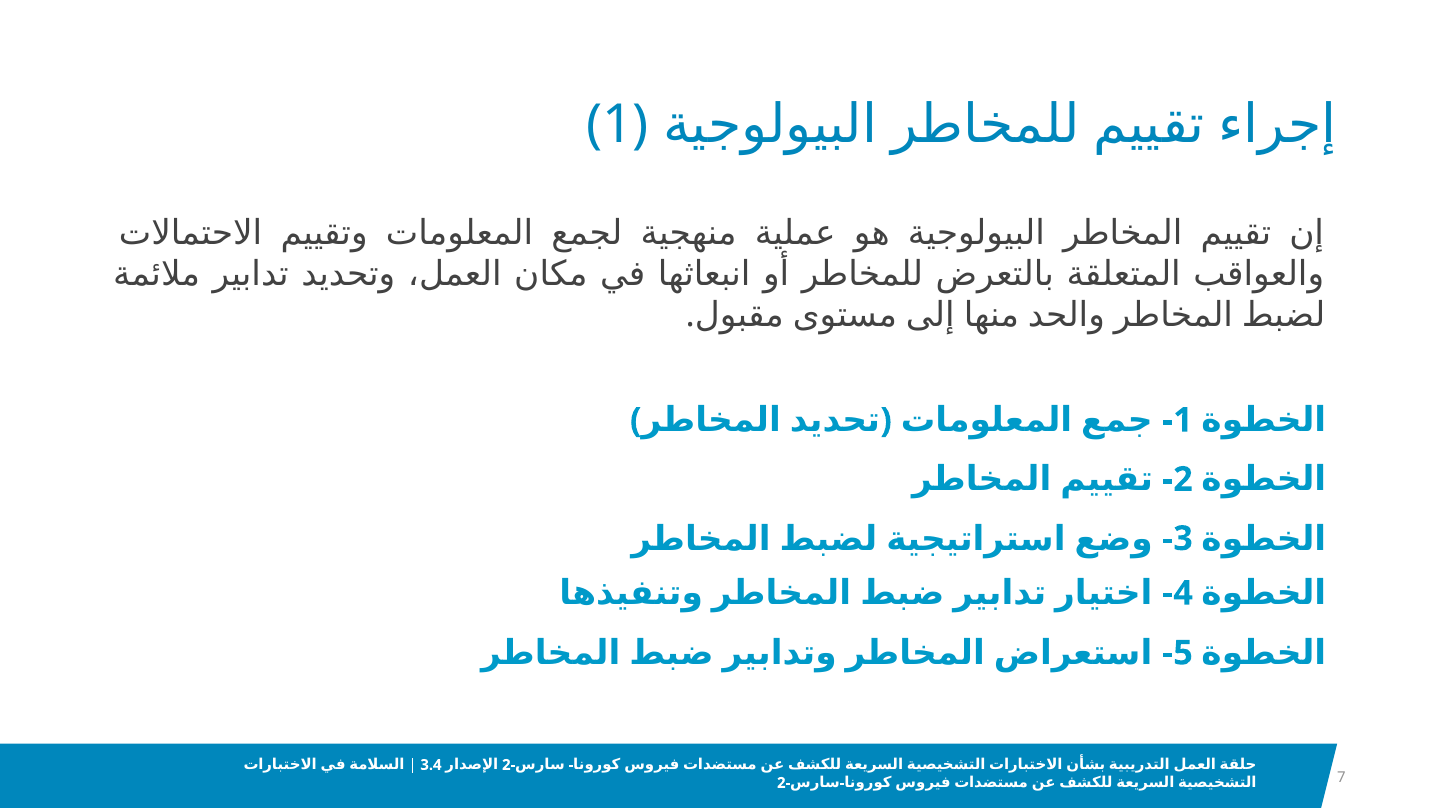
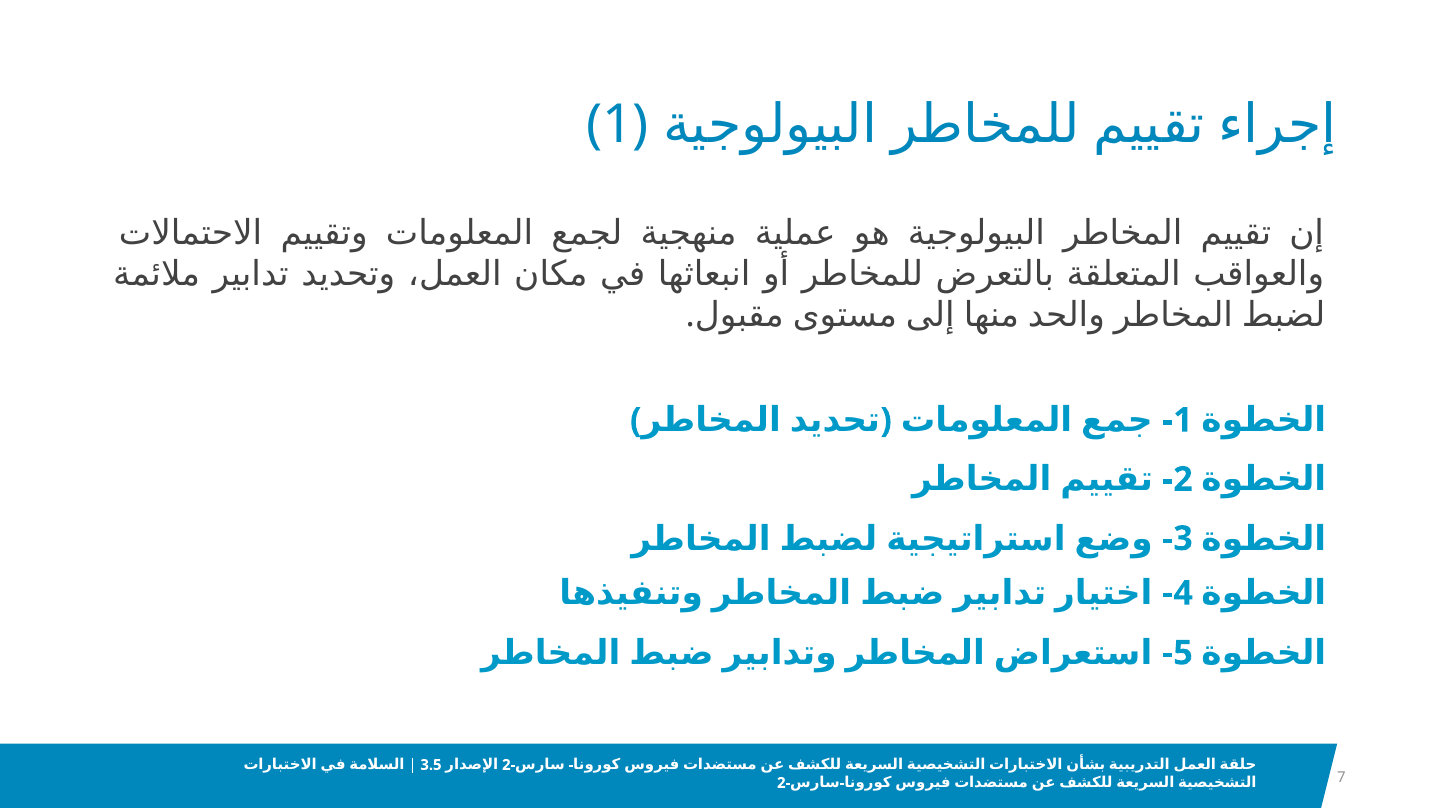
3.4: 3.4 -> 3.5 (431, 765)
